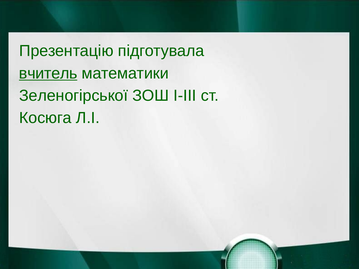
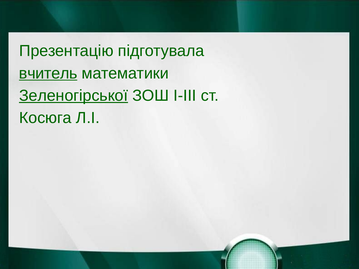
Зеленогірської underline: none -> present (74, 96)
